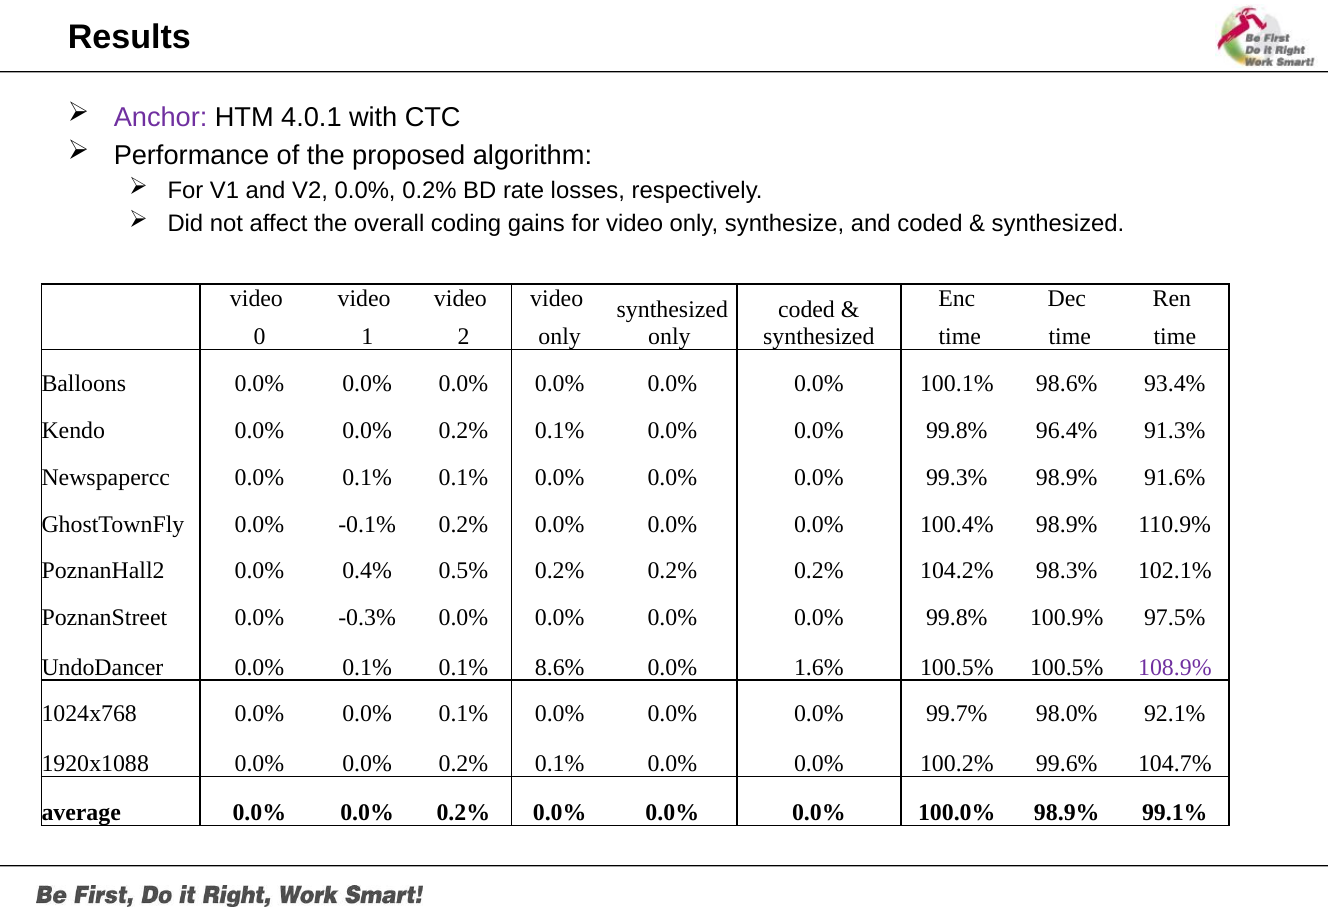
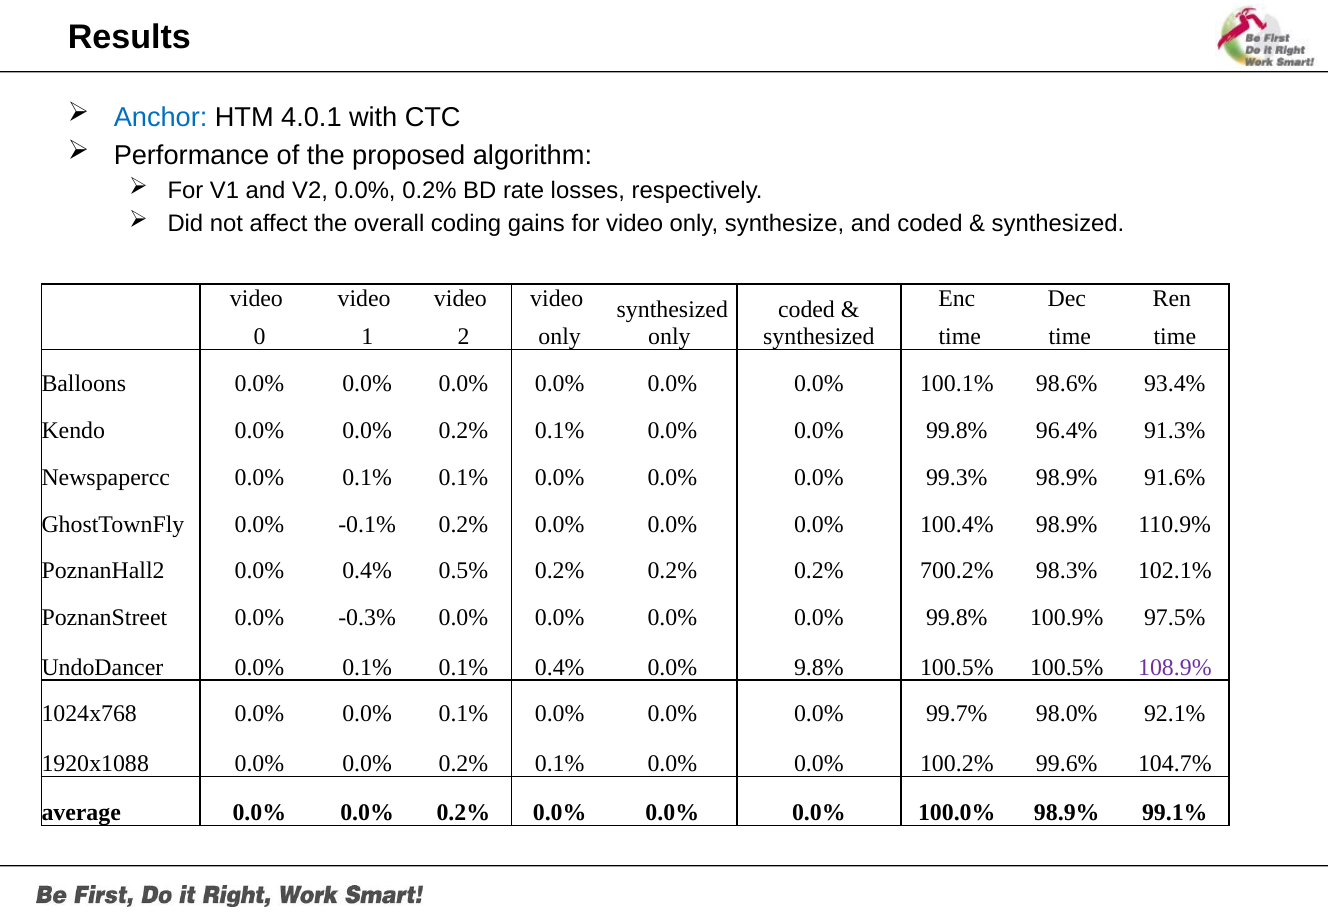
Anchor colour: purple -> blue (161, 117)
104.2%: 104.2% -> 700.2% (957, 571)
0.1% 8.6%: 8.6% -> 0.4% (560, 667)
1.6%: 1.6% -> 9.8% (819, 667)
